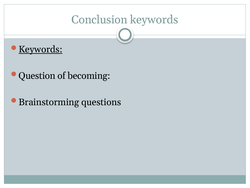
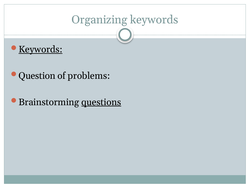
Conclusion: Conclusion -> Organizing (99, 20)
becoming: becoming -> problems (89, 76)
questions underline: none -> present (101, 102)
